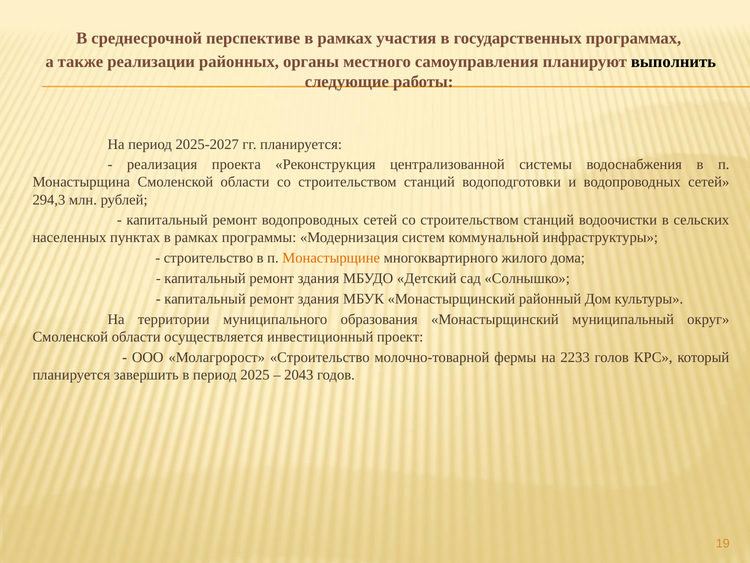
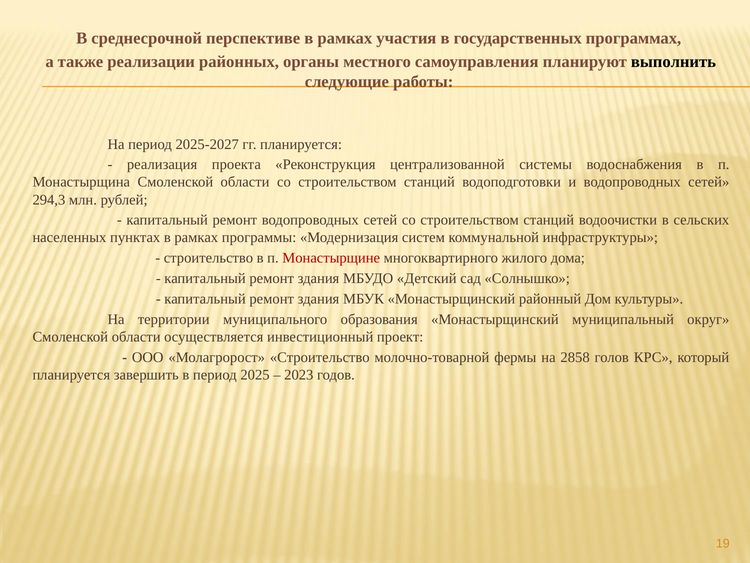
Монастырщине colour: orange -> red (331, 258)
2233: 2233 -> 2858 (575, 357)
2043: 2043 -> 2023 (299, 375)
